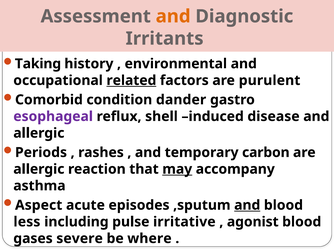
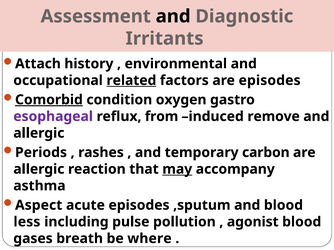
and colour: orange -> black (173, 16)
Taking: Taking -> Attach (38, 64)
are purulent: purulent -> episodes (270, 81)
Comorbid underline: none -> present (49, 100)
dander: dander -> oxygen (181, 100)
shell: shell -> from (162, 117)
disease: disease -> remove (274, 117)
and underline: present -> none (247, 206)
irritative: irritative -> pollution (184, 222)
severe: severe -> breath (80, 239)
